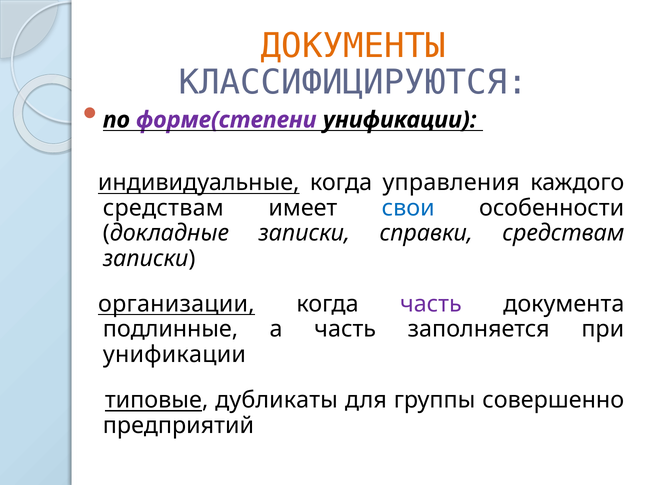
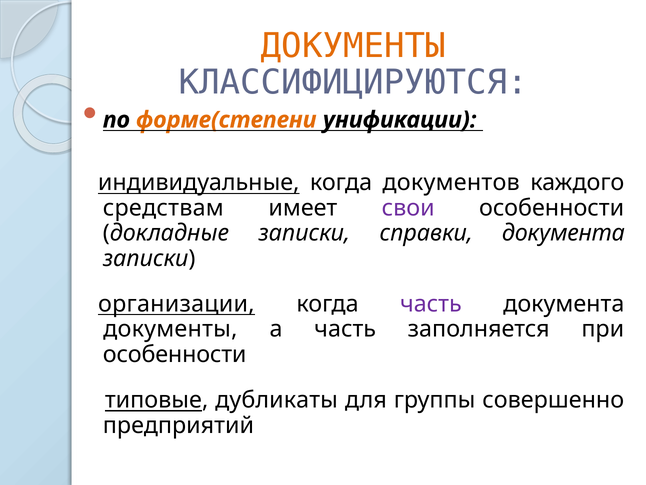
форме(степени colour: purple -> orange (226, 120)
управления: управления -> документов (451, 183)
свои colour: blue -> purple (408, 208)
справки средствам: средствам -> документа (563, 233)
подлинные: подлинные -> документы (170, 329)
унификации: унификации -> особенности (175, 354)
